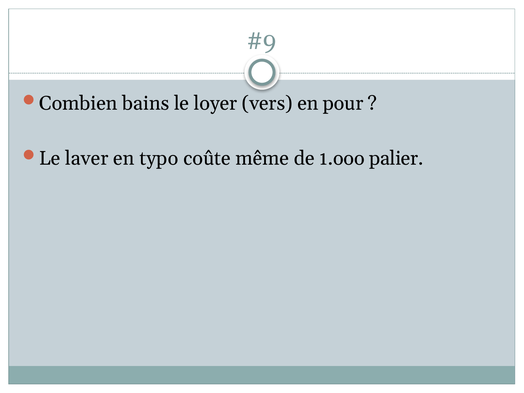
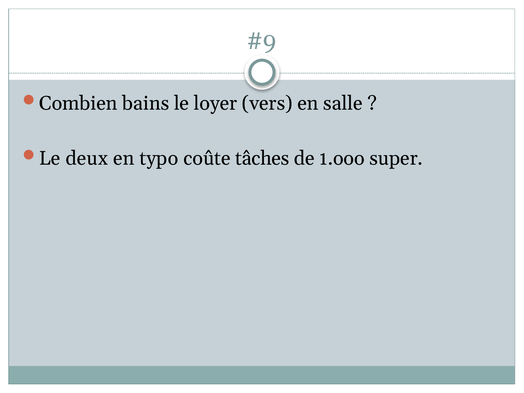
pour: pour -> salle (343, 103)
laver: laver -> deux (87, 158)
même: même -> tâches (262, 158)
palier: palier -> super (396, 158)
